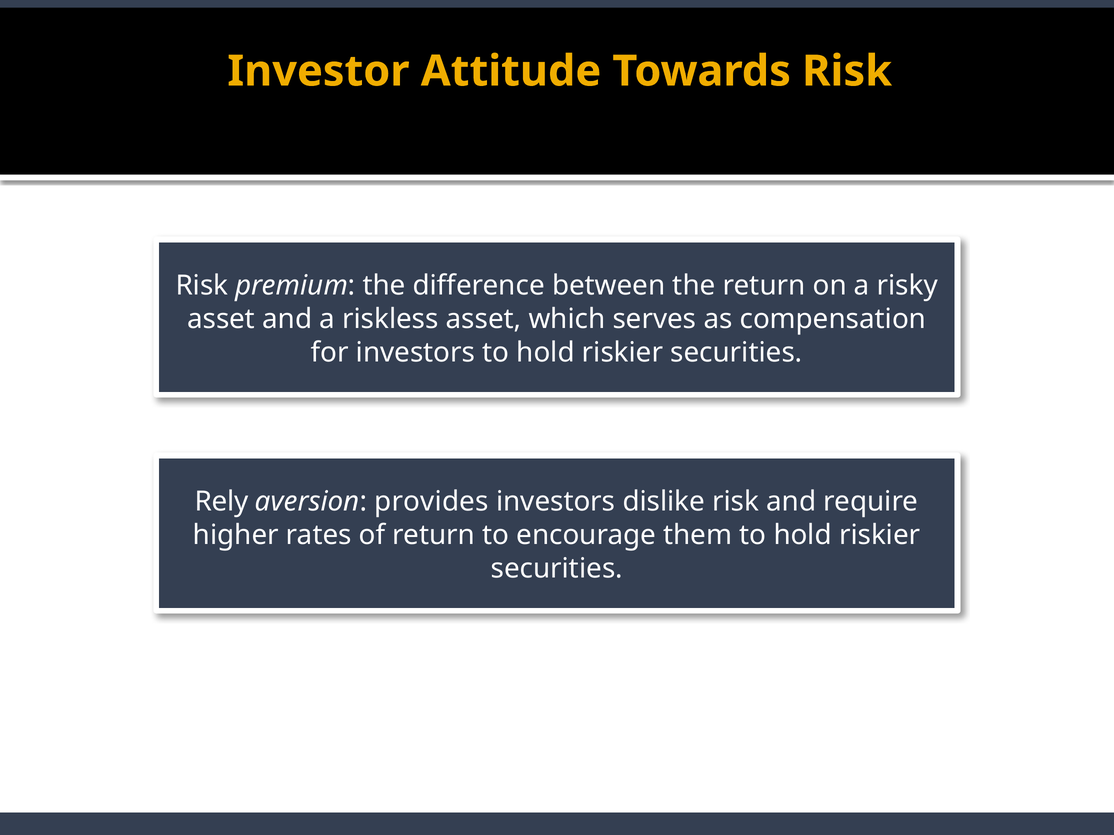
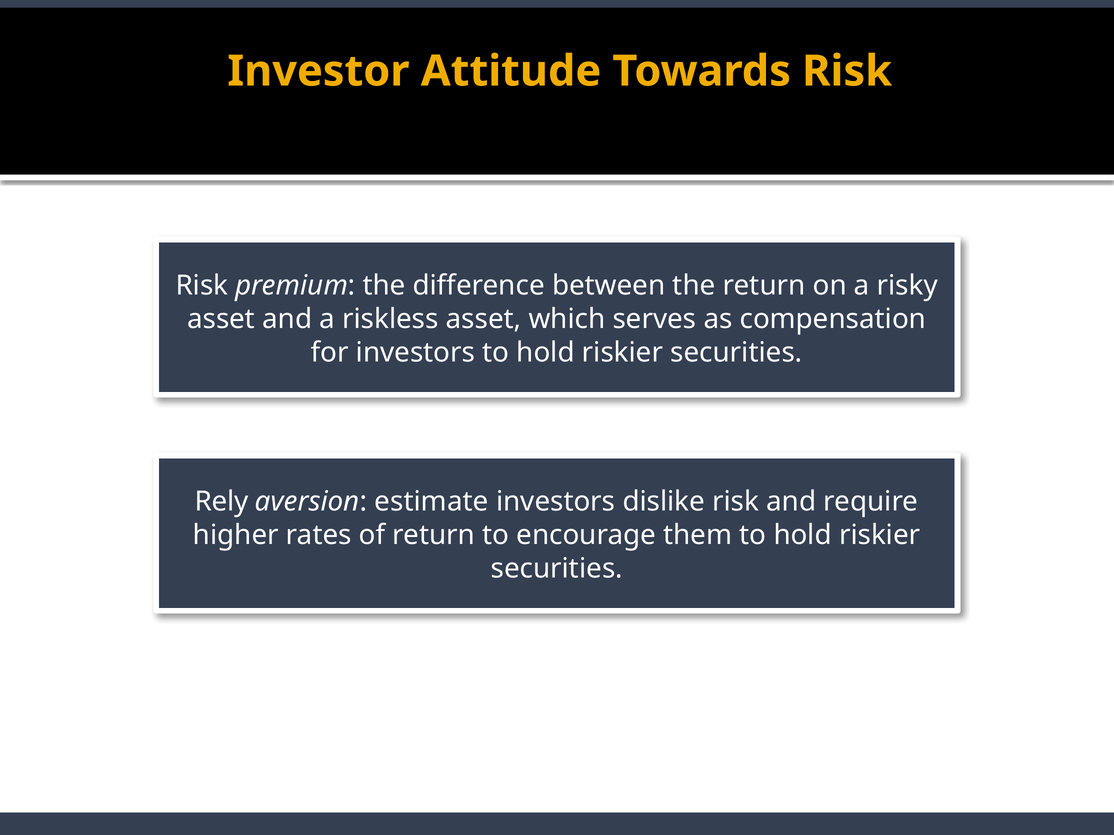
provides: provides -> estimate (431, 502)
